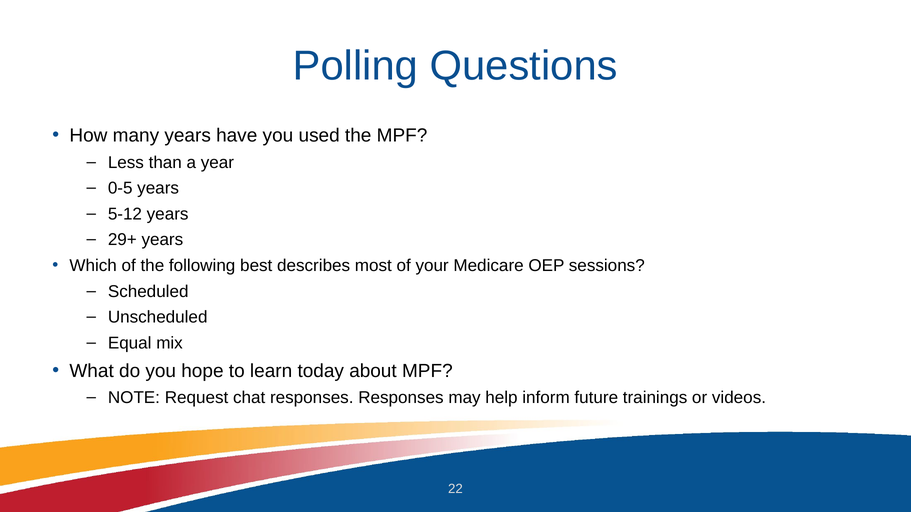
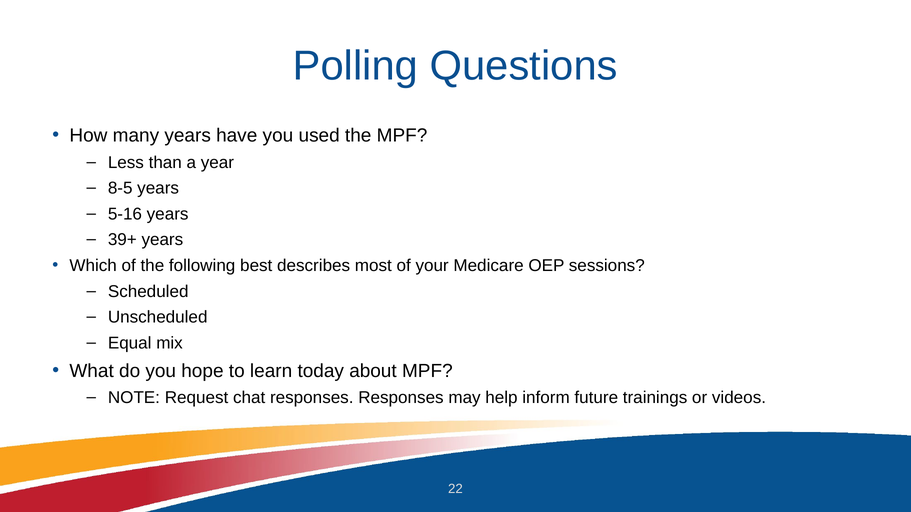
0-5: 0-5 -> 8-5 (120, 188)
5-12: 5-12 -> 5-16 (125, 214)
29+: 29+ -> 39+ (122, 240)
